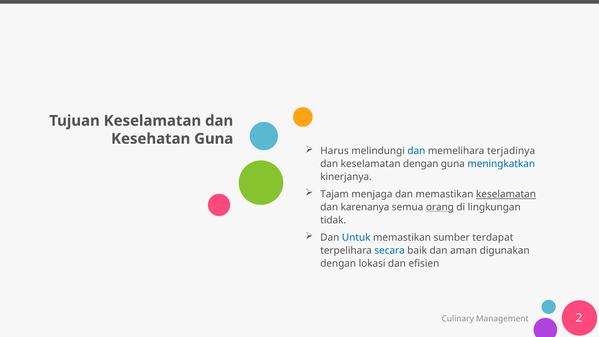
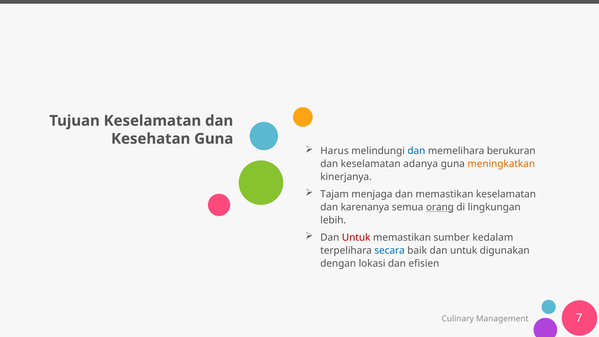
terjadinya: terjadinya -> berukuran (511, 151)
keselamatan dengan: dengan -> adanya (421, 164)
meningkatkan colour: blue -> orange (501, 164)
keselamatan underline: present -> none (506, 194)
tidak: tidak -> lebih (333, 220)
Untuk colour: blue -> red (356, 238)
terdapat: terdapat -> kedalam (493, 238)
baik dan aman: aman -> untuk (464, 250)
2: 2 -> 7 (579, 318)
